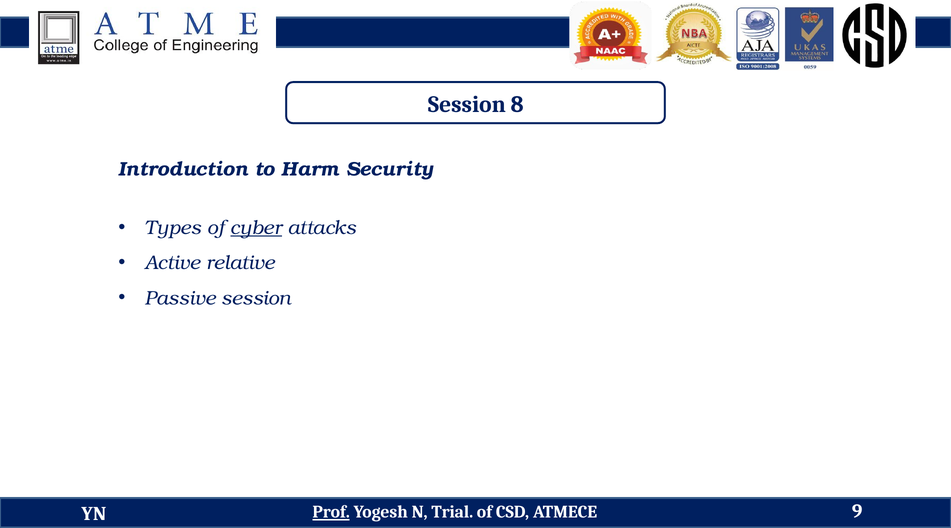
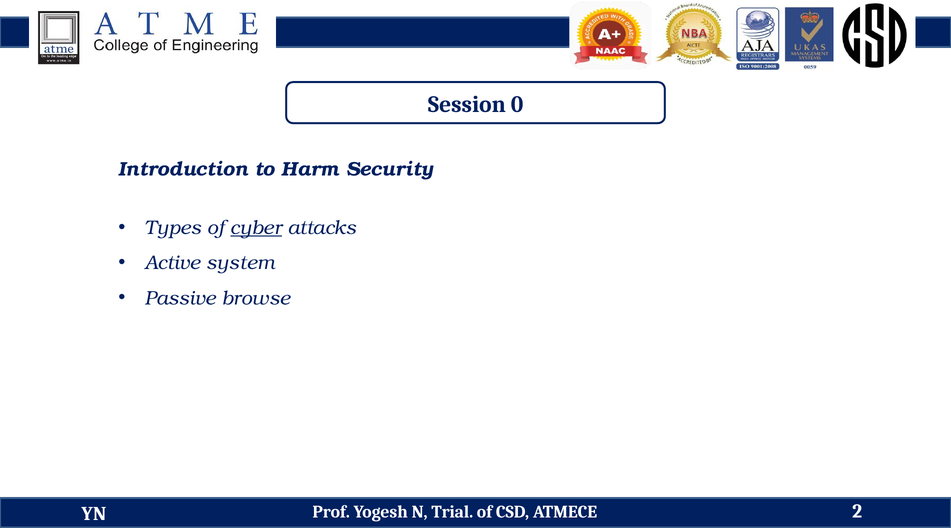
8: 8 -> 0 (517, 104)
relative: relative -> system (240, 263)
Passive session: session -> browse (256, 298)
Prof underline: present -> none (331, 513)
9: 9 -> 2 (857, 511)
